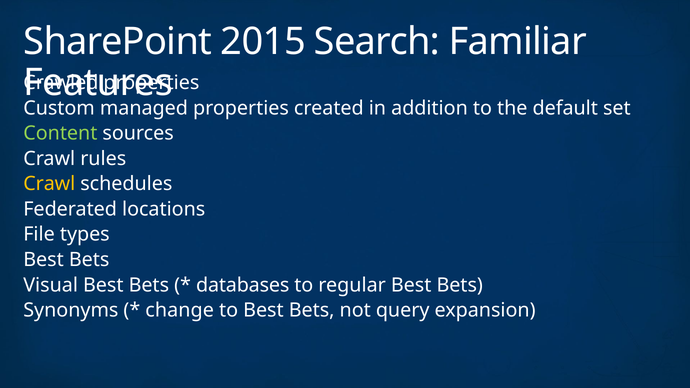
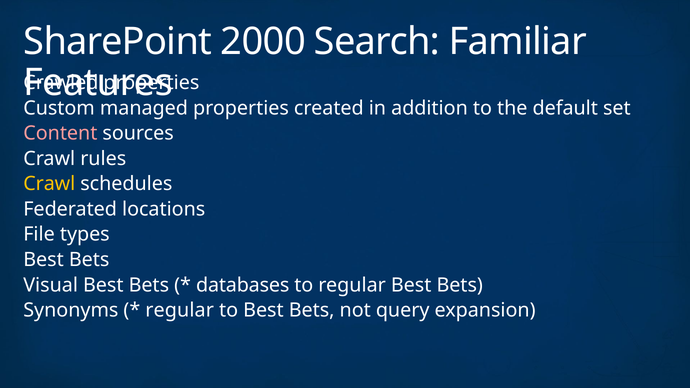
2015: 2015 -> 2000 (263, 42)
Content colour: light green -> pink (60, 133)
change: change -> regular (180, 310)
